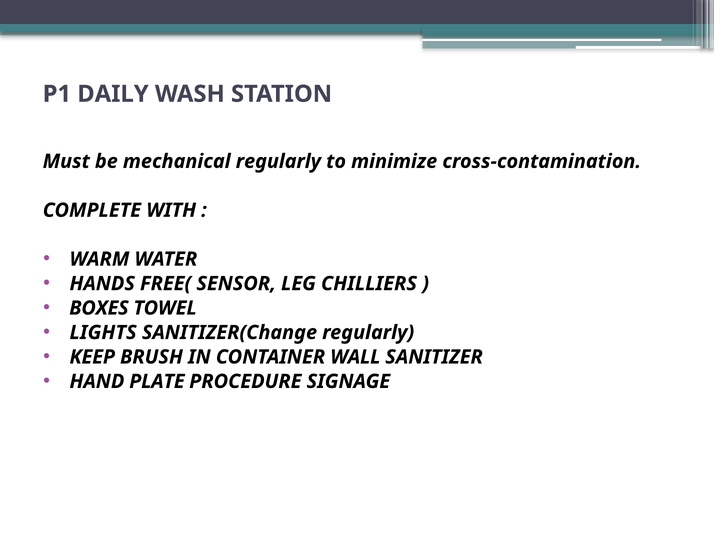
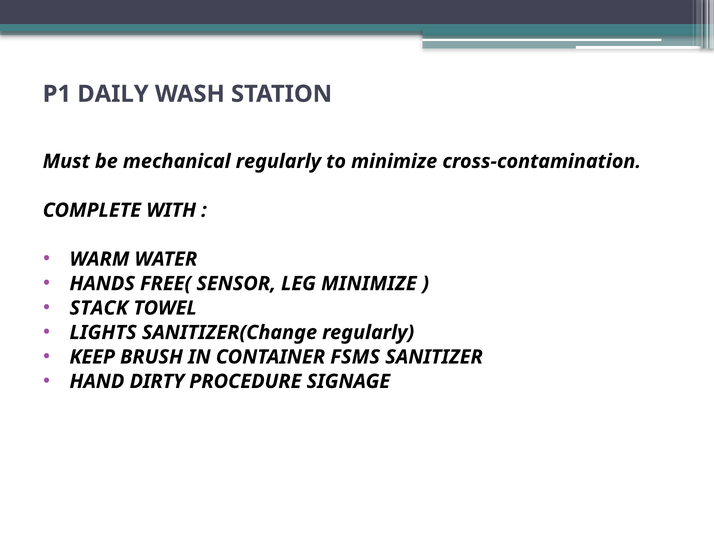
LEG CHILLIERS: CHILLIERS -> MINIMIZE (369, 283)
BOXES: BOXES -> STACK (99, 308)
WALL: WALL -> FSMS (355, 357)
PLATE: PLATE -> DIRTY (157, 381)
